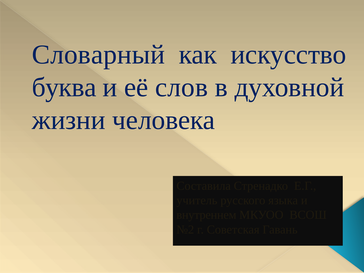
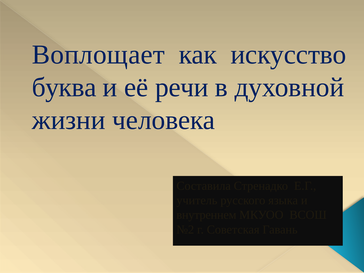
Словарный: Словарный -> Воплощает (98, 55)
слов: слов -> речи (182, 87)
